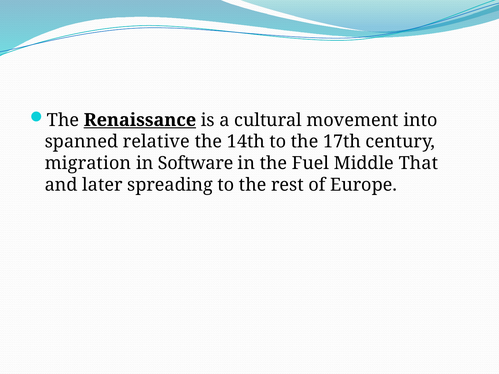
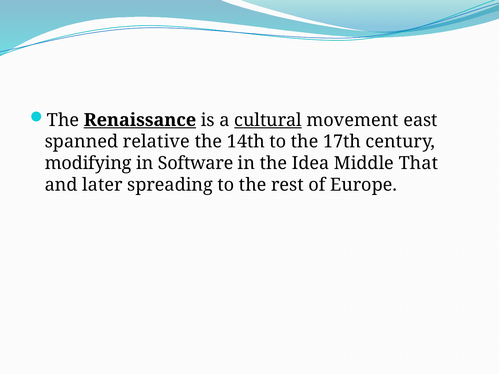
cultural underline: none -> present (268, 120)
into: into -> east (420, 120)
migration: migration -> modifying (88, 163)
Fuel: Fuel -> Idea (311, 163)
